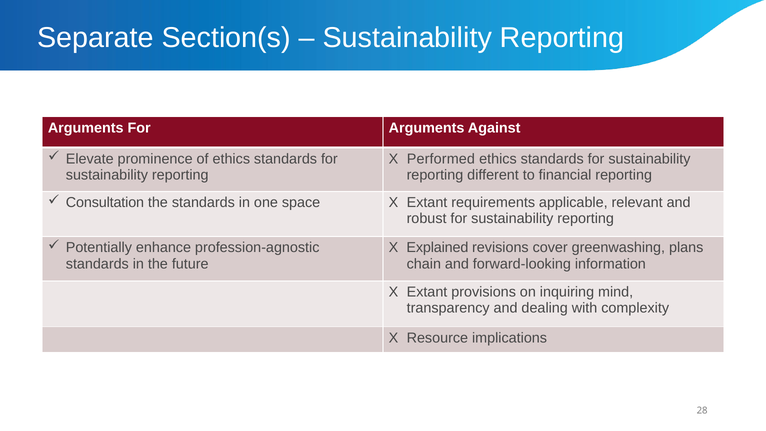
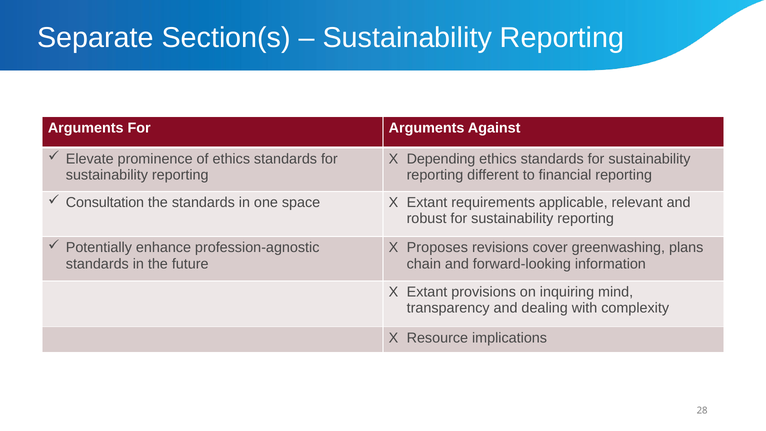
Performed: Performed -> Depending (441, 159)
Explained: Explained -> Proposes (437, 248)
